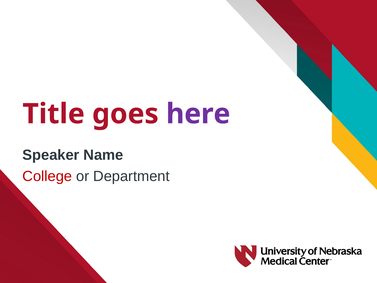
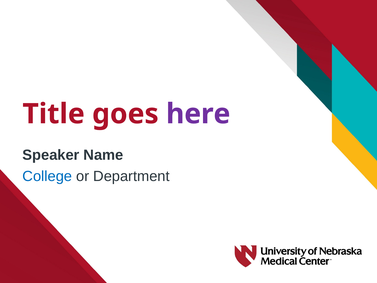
College colour: red -> blue (47, 176)
